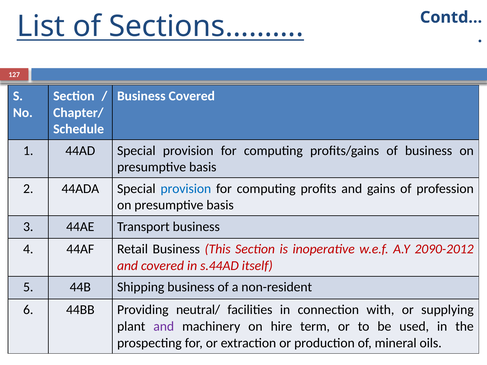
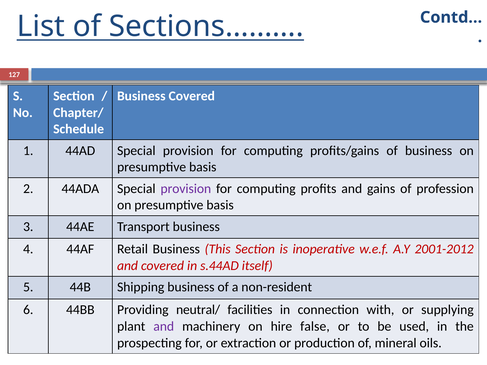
provision colour: blue -> purple (186, 189)
2090-2012: 2090-2012 -> 2001-2012 (444, 249)
term: term -> false (315, 327)
